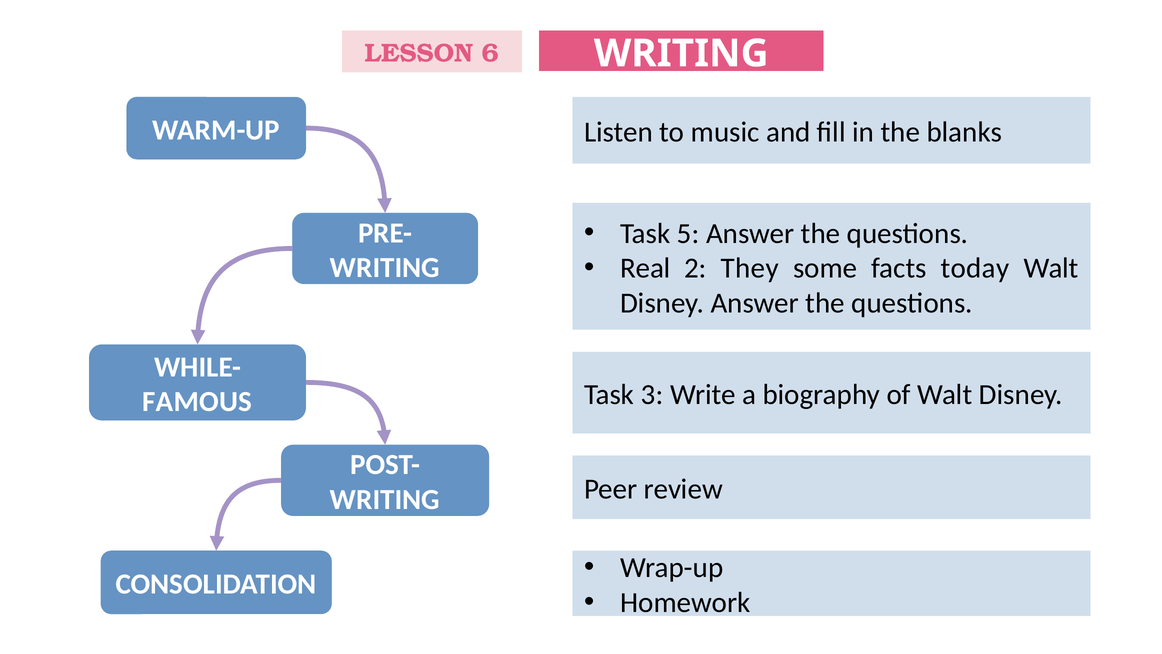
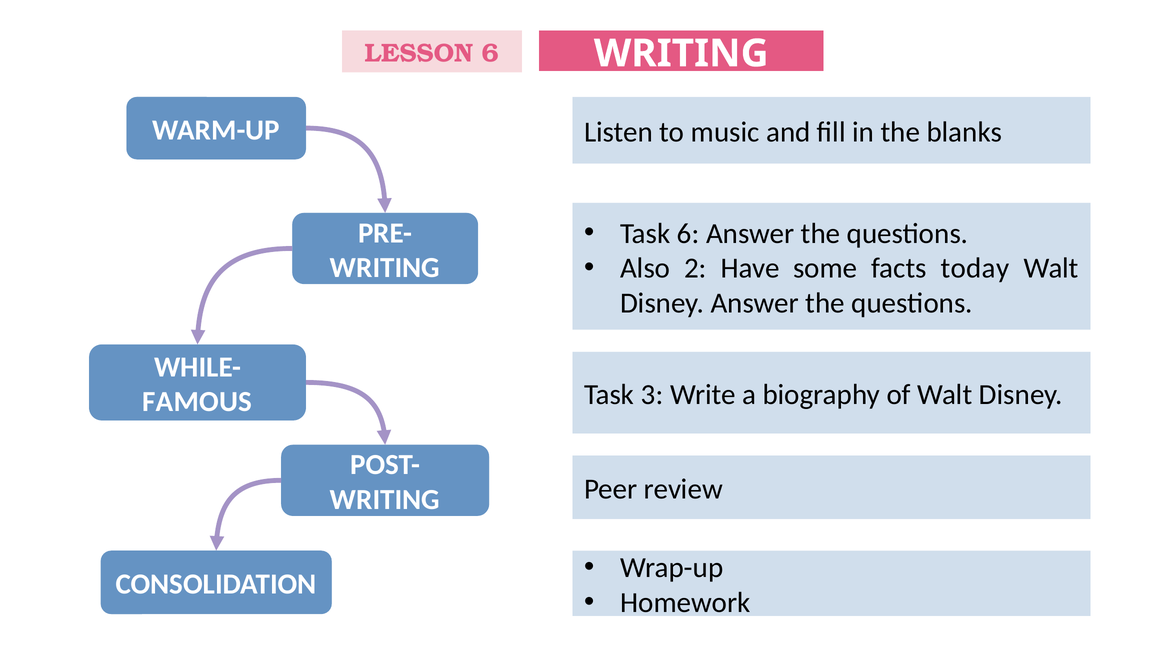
Task 5: 5 -> 6 (688, 233)
Real: Real -> Also (645, 268)
They: They -> Have (750, 268)
